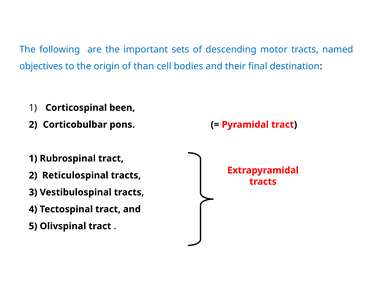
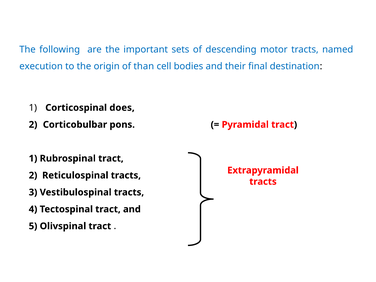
objectives: objectives -> execution (41, 66)
been: been -> does (122, 108)
